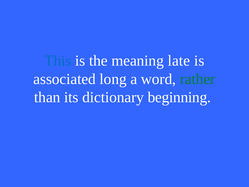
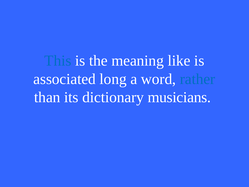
late: late -> like (179, 61)
rather colour: green -> blue (198, 79)
beginning: beginning -> musicians (179, 97)
